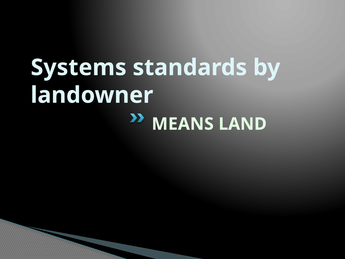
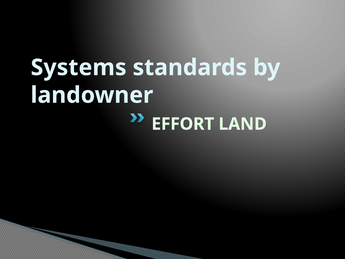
MEANS: MEANS -> EFFORT (183, 124)
